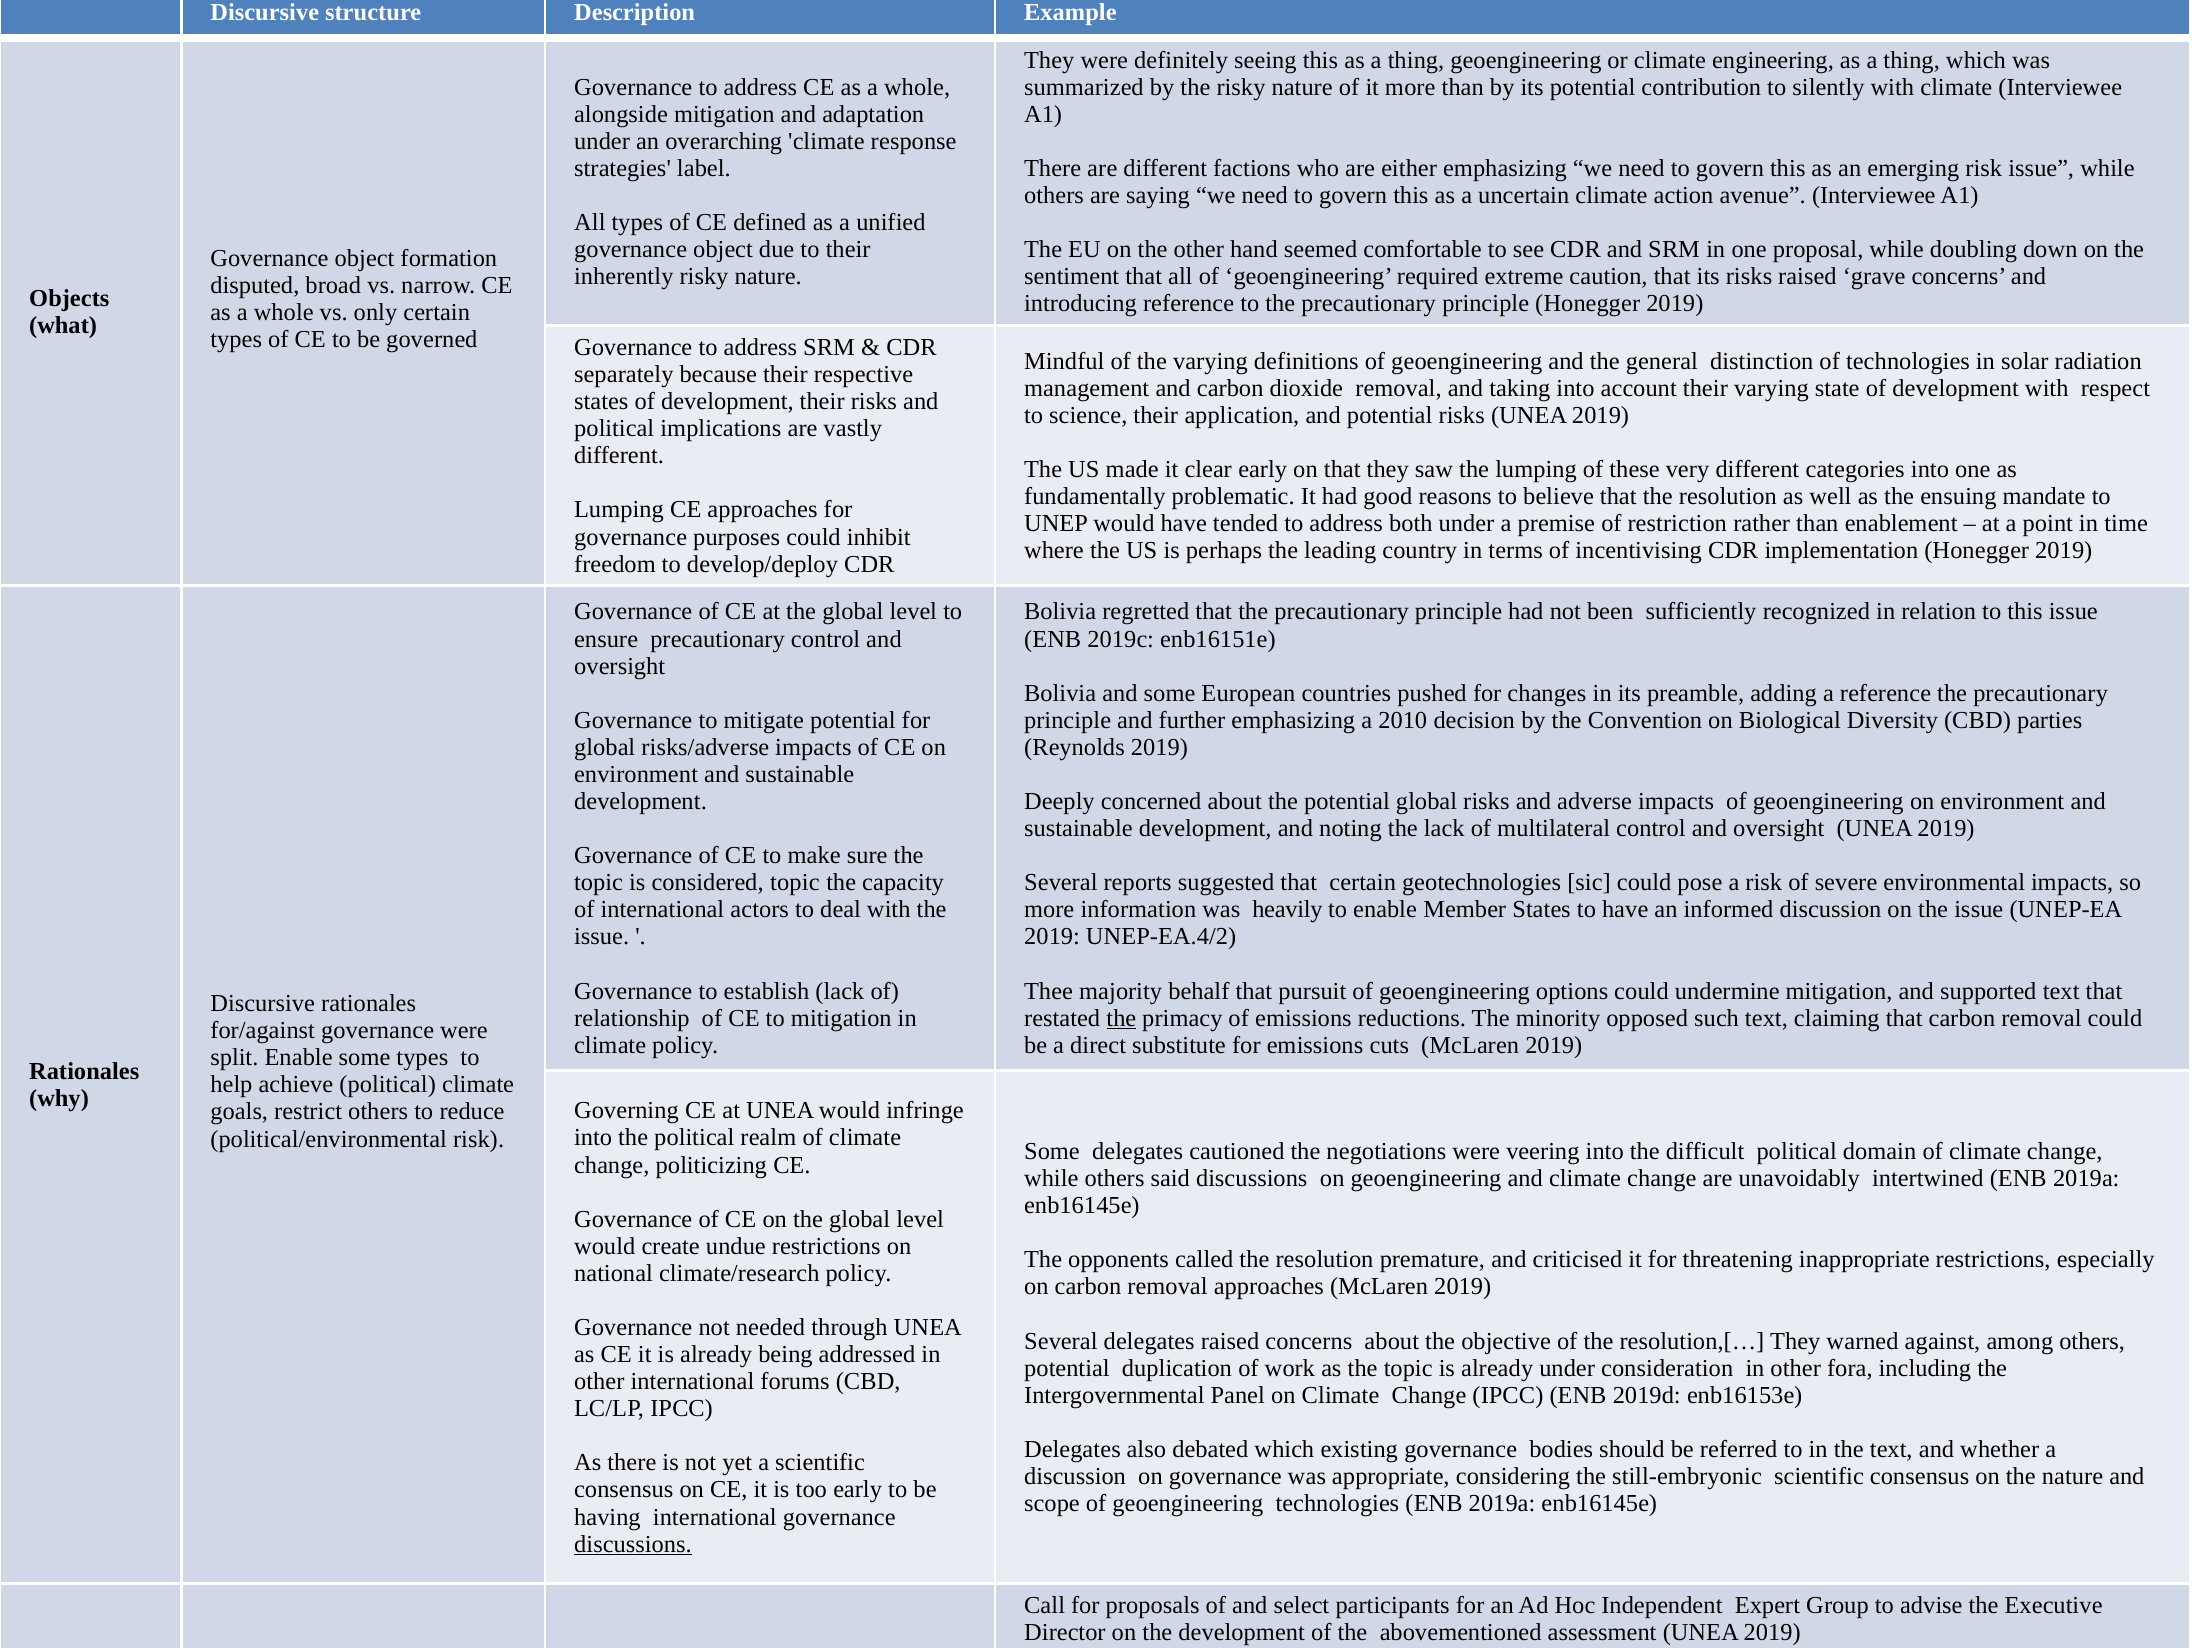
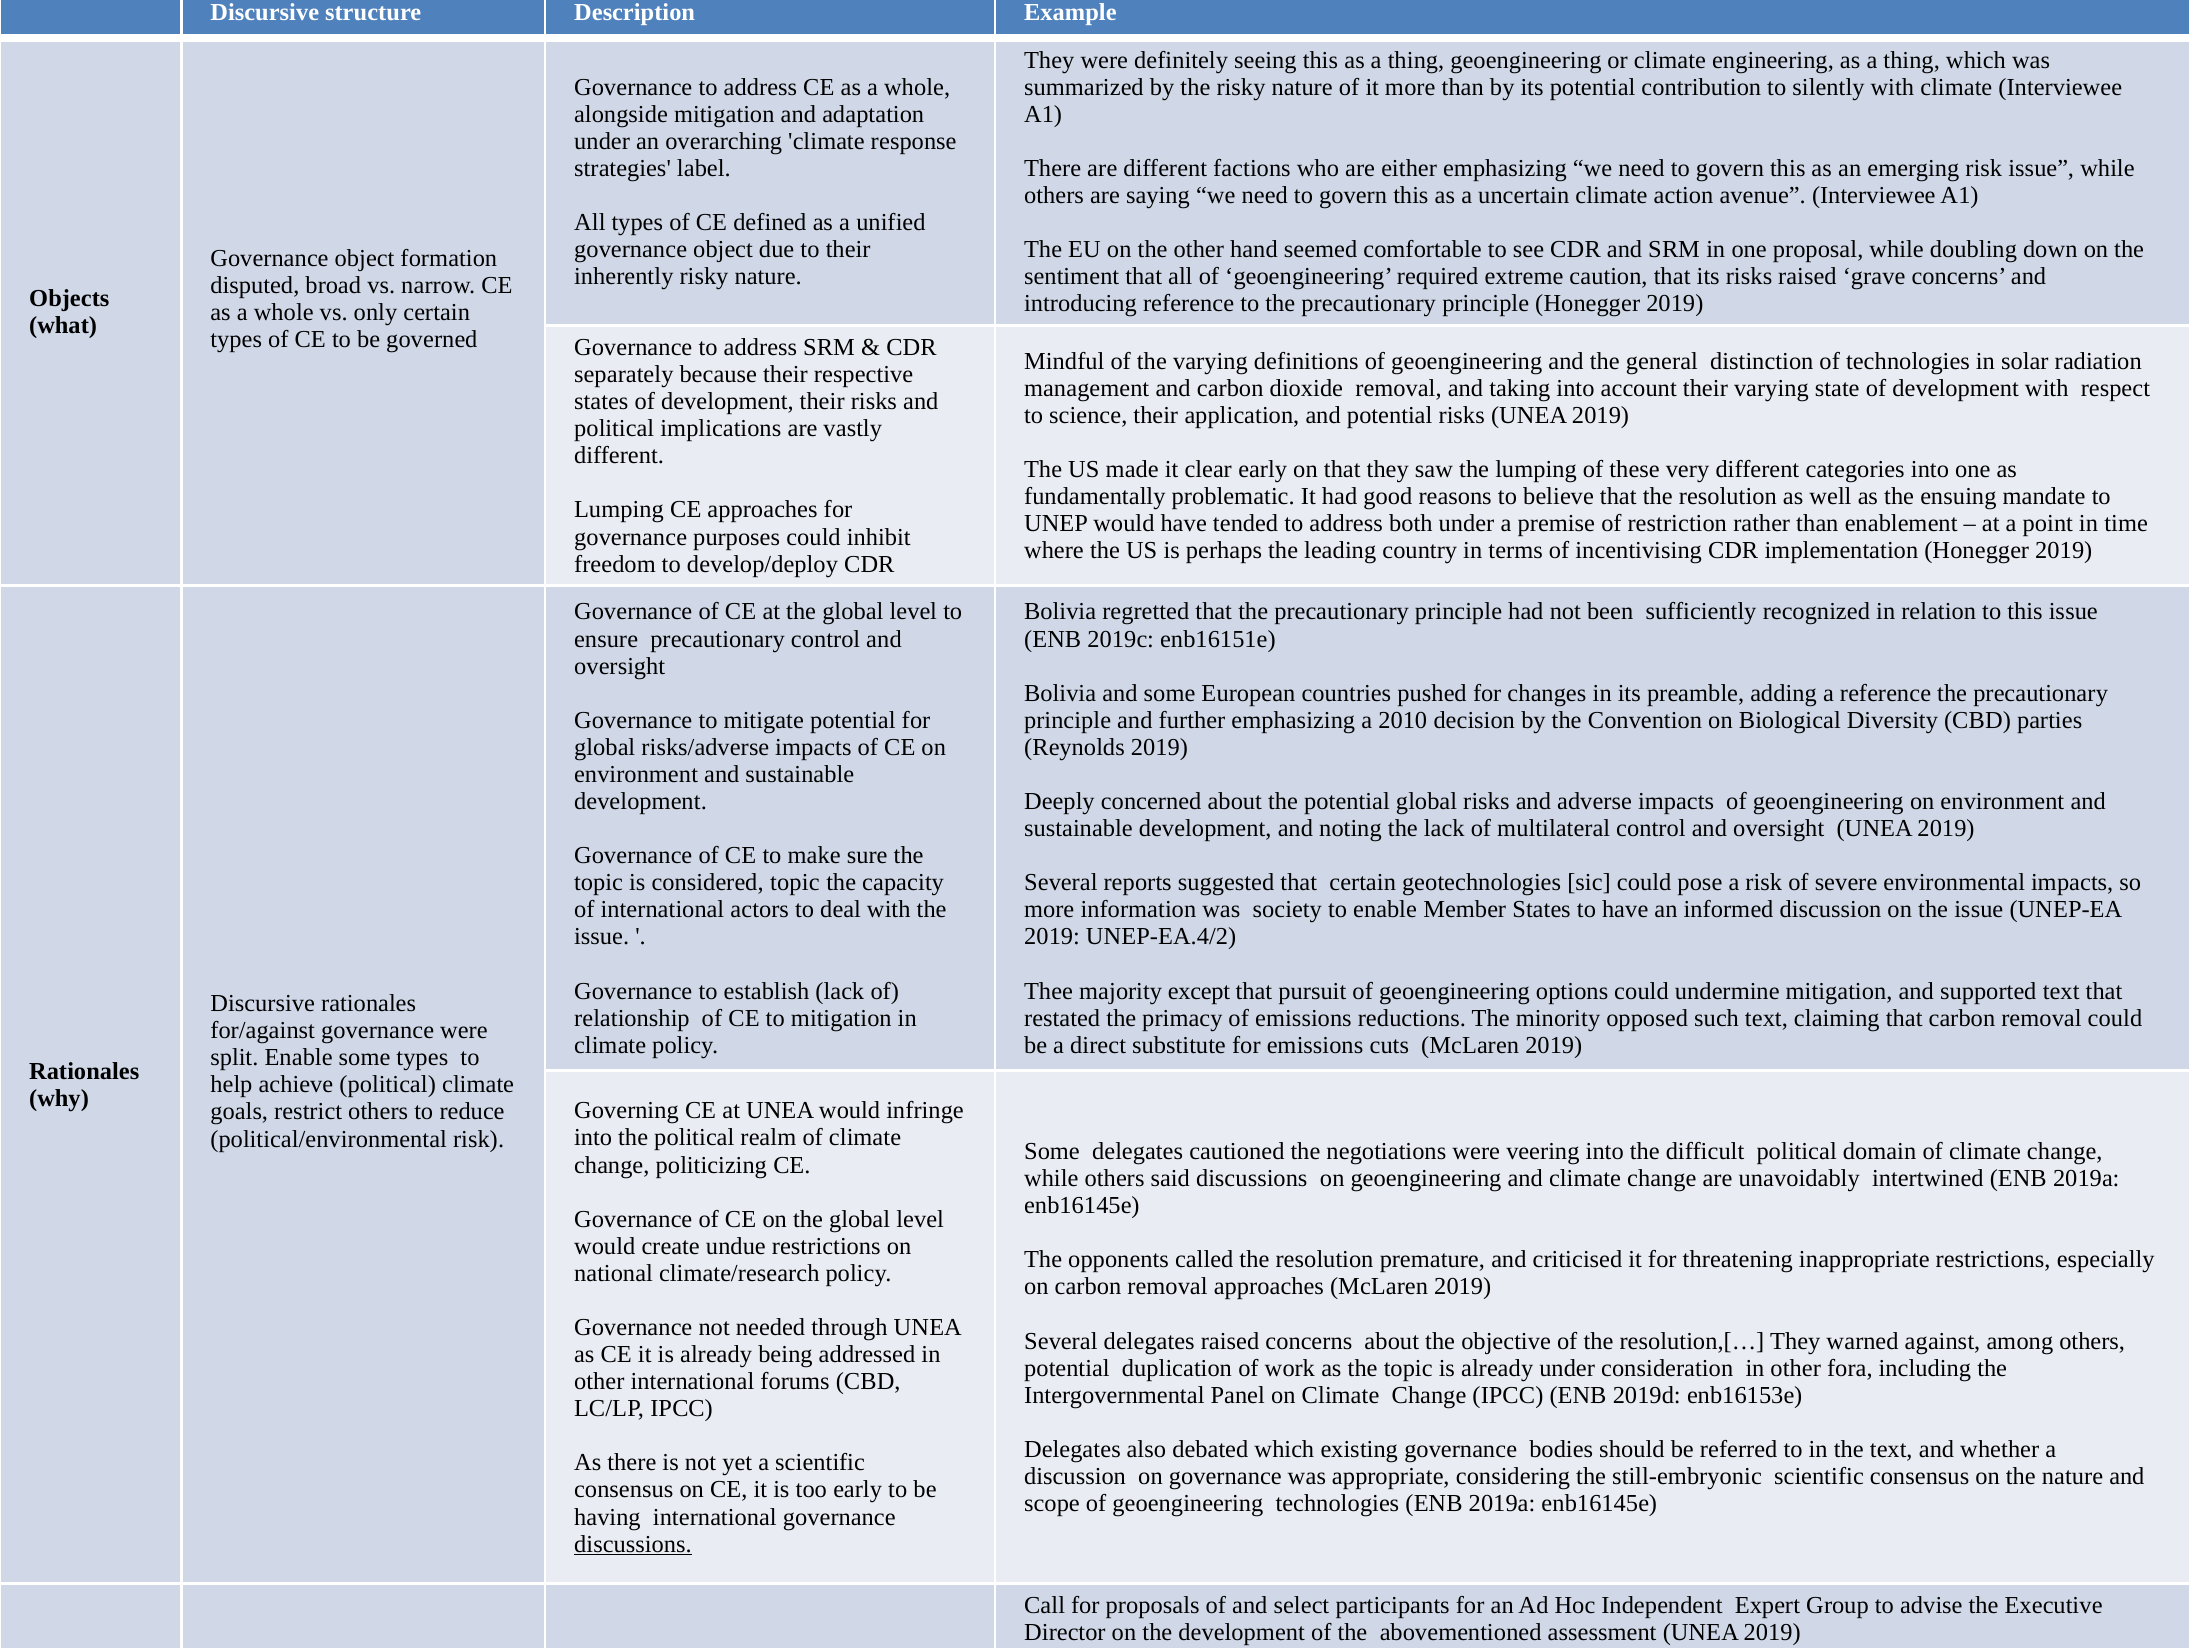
was heavily: heavily -> society (1287, 910)
majority behalf: behalf -> except (1199, 991)
the underline: present -> none (1121, 1018)
